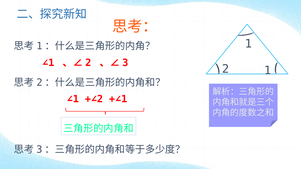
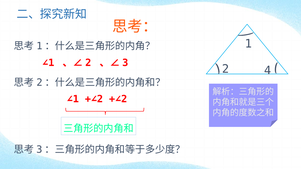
2 1: 1 -> 4 (268, 71)
+∠2 +∠1: +∠1 -> +∠2 (118, 99)
